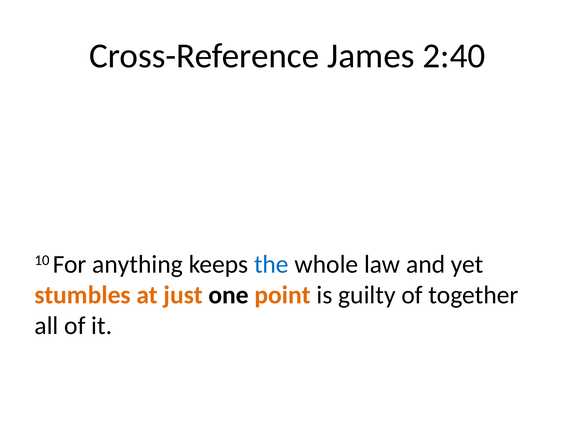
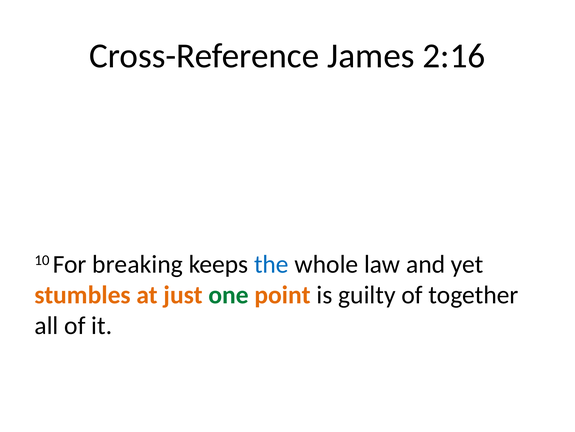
2:40: 2:40 -> 2:16 (454, 56)
anything: anything -> breaking (138, 264)
one colour: black -> green (229, 294)
